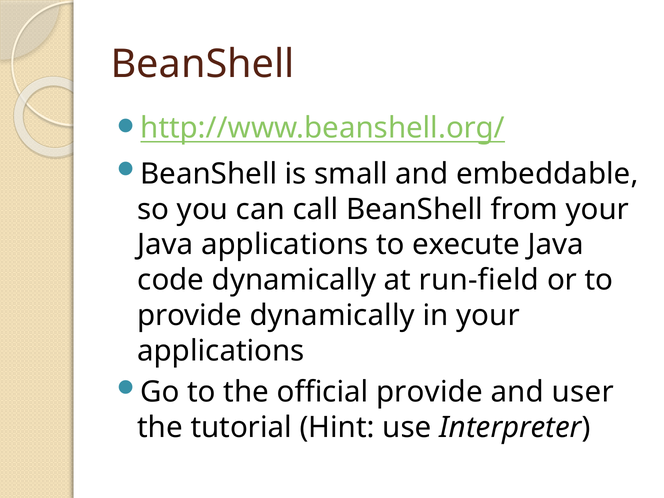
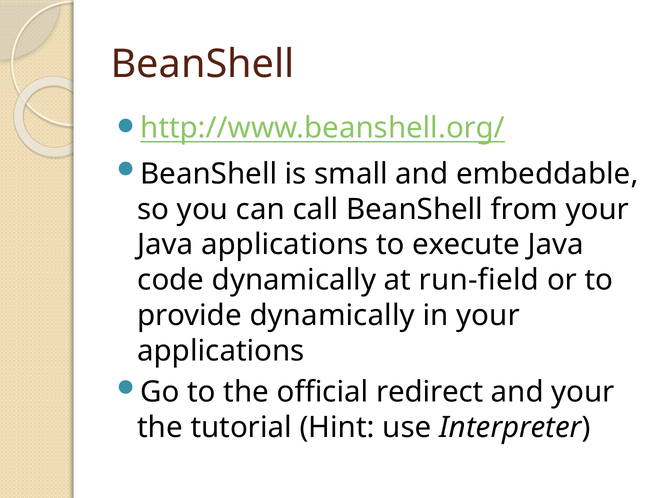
official provide: provide -> redirect (430, 392)
and user: user -> your (583, 392)
